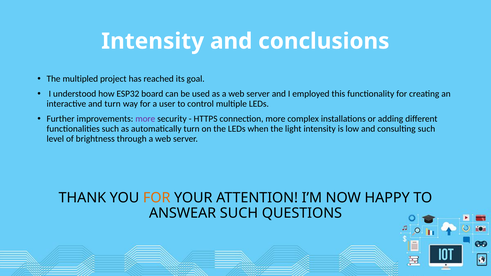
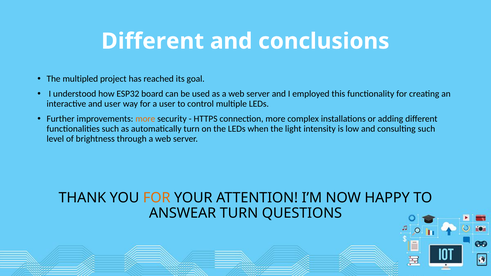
Intensity: Intensity -> Different (153, 41)
and turn: turn -> user (113, 104)
more colour: purple -> orange (145, 119)
ANSWEAR SUCH: SUCH -> TURN (239, 213)
